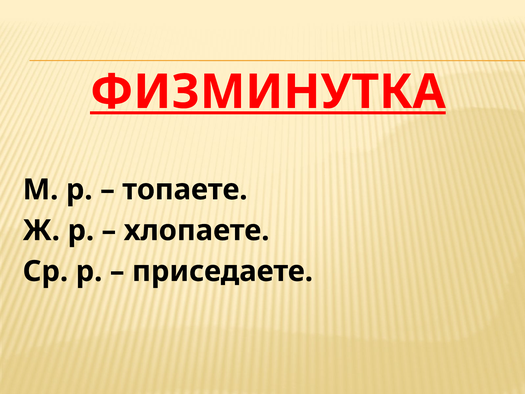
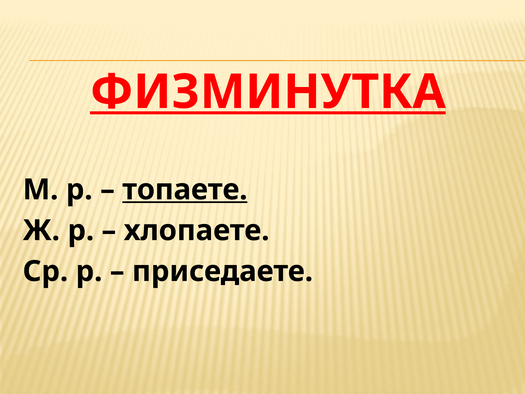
топаете underline: none -> present (185, 190)
